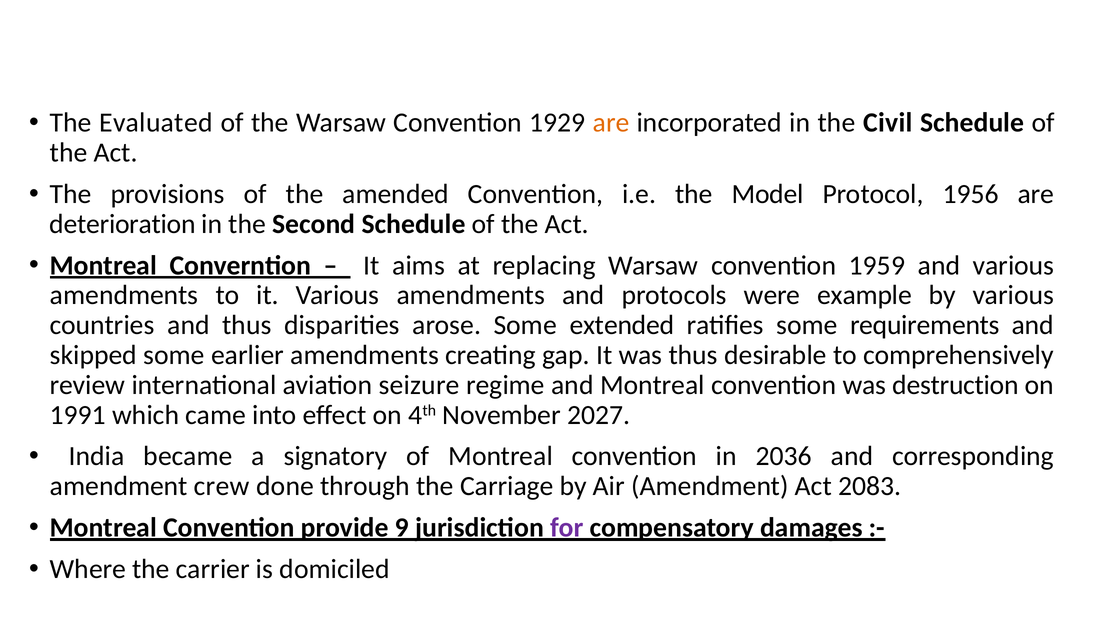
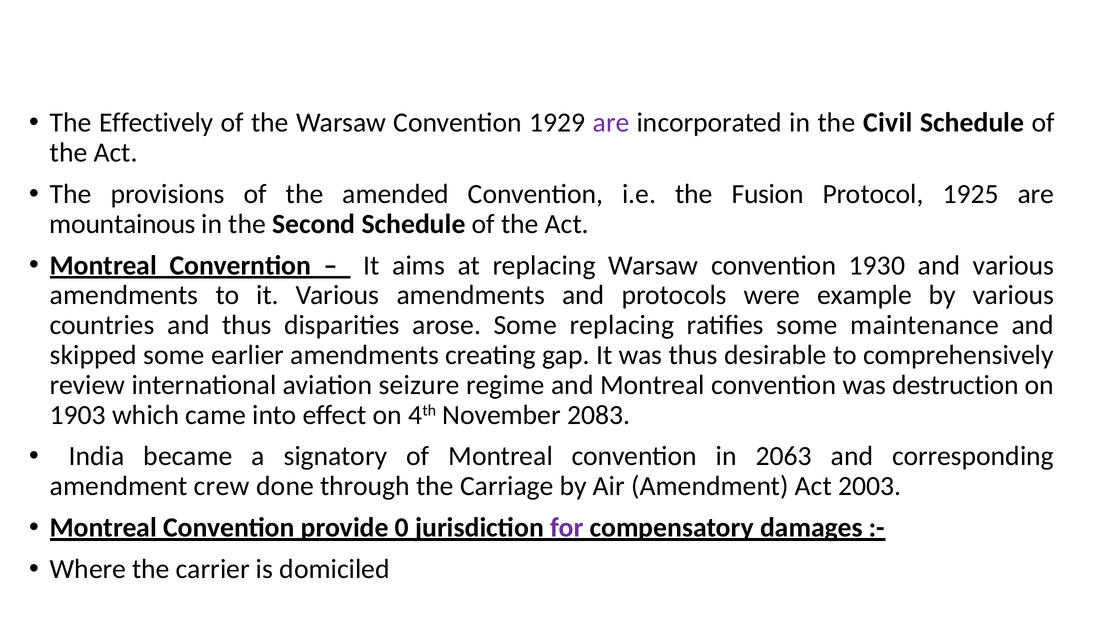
Evaluated: Evaluated -> Effectively (156, 123)
are colour: orange -> purple (611, 123)
Model: Model -> Fusion (768, 194)
1956: 1956 -> 1925 (971, 194)
deterioration: deterioration -> mountainous (123, 224)
1959: 1959 -> 1930 (877, 266)
Some extended: extended -> replacing (622, 325)
requirements: requirements -> maintenance (925, 325)
1991: 1991 -> 1903 (78, 415)
2027: 2027 -> 2083 (599, 415)
2036: 2036 -> 2063 (784, 457)
2083: 2083 -> 2003 (870, 486)
9: 9 -> 0 (402, 528)
